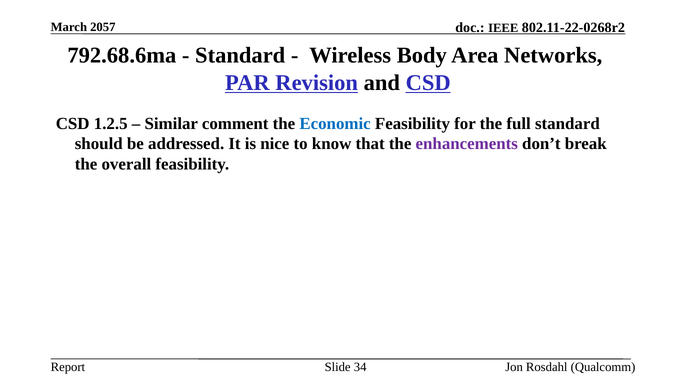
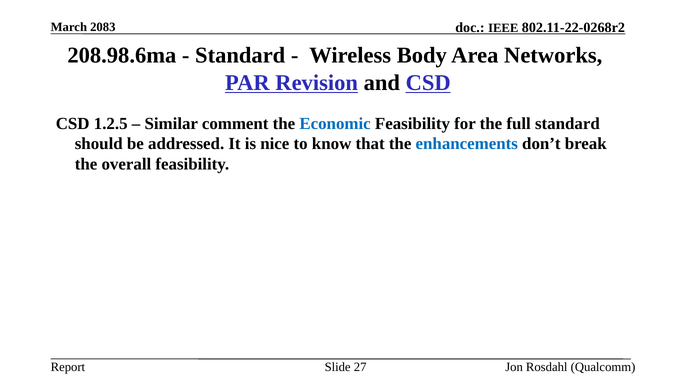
2057: 2057 -> 2083 (103, 27)
792.68.6ma: 792.68.6ma -> 208.98.6ma (122, 56)
enhancements colour: purple -> blue (467, 144)
34: 34 -> 27 (360, 368)
